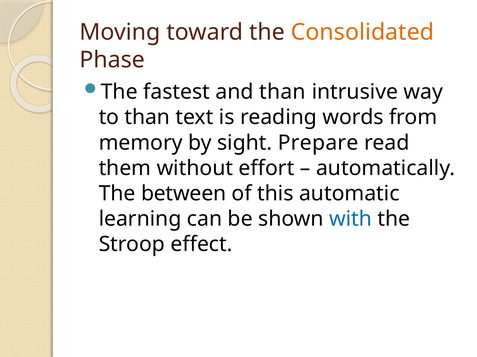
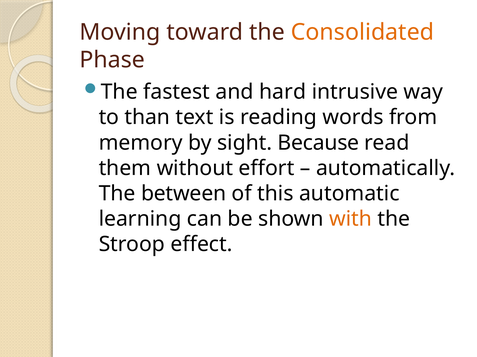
and than: than -> hard (283, 92)
Prepare: Prepare -> Because (318, 143)
with colour: blue -> orange (351, 219)
